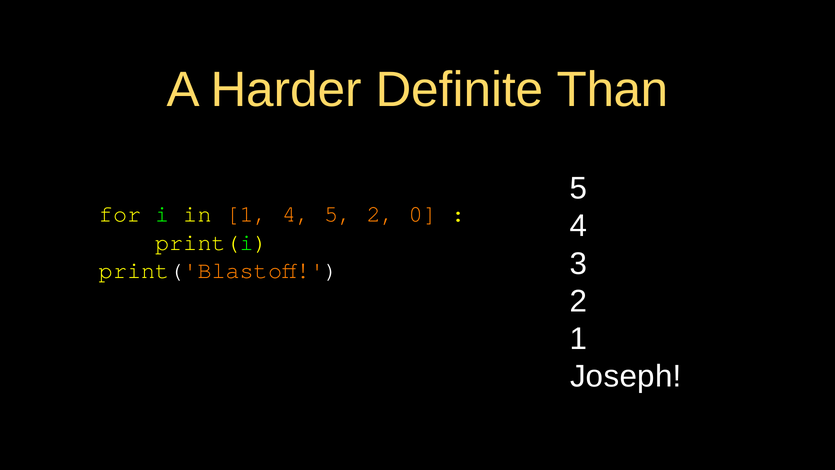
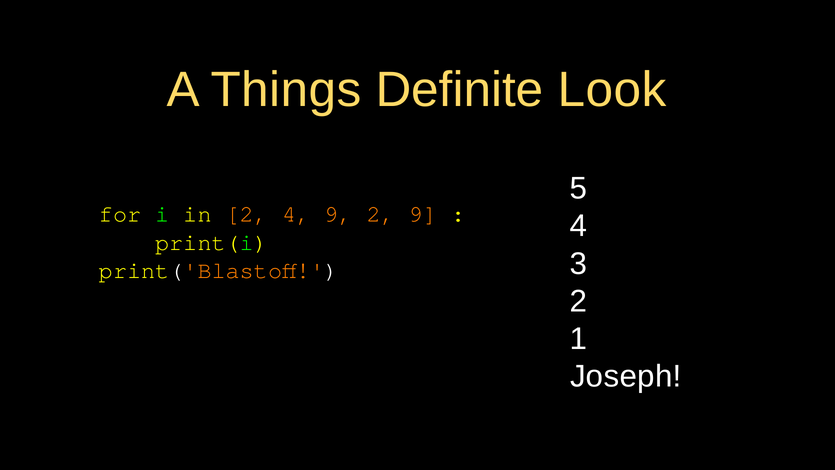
Harder: Harder -> Things (286, 90)
Than: Than -> Look (612, 90)
in 1: 1 -> 2 (247, 214)
4 5: 5 -> 9 (338, 214)
2 0: 0 -> 9 (423, 214)
